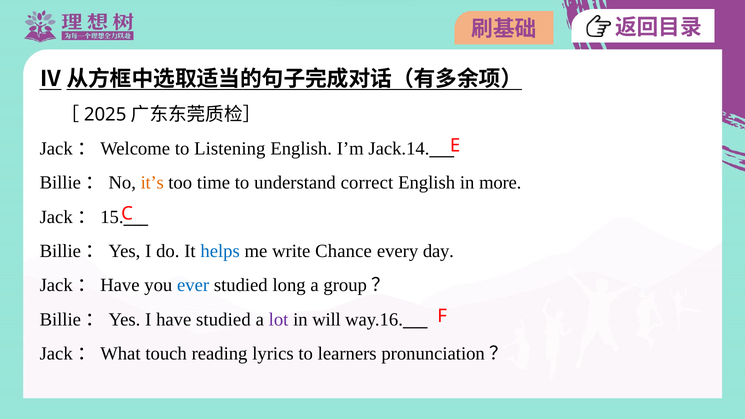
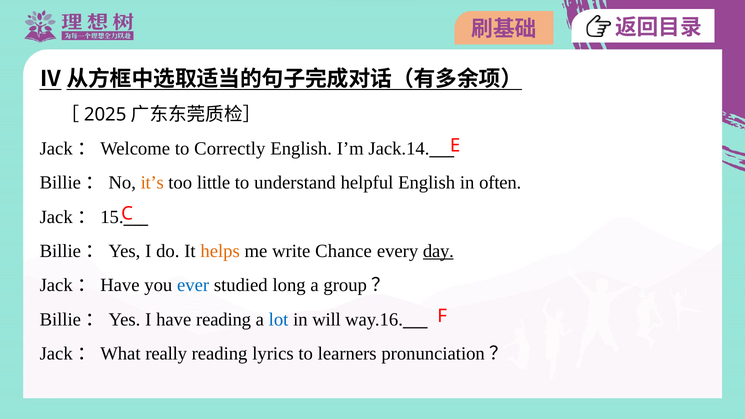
Listening: Listening -> Correctly (230, 149)
time: time -> little (214, 183)
correct: correct -> helpful (367, 183)
more: more -> often (500, 183)
helps colour: blue -> orange (220, 251)
day underline: none -> present (438, 251)
have studied: studied -> reading (224, 319)
lot colour: purple -> blue (279, 319)
touch: touch -> really (166, 354)
